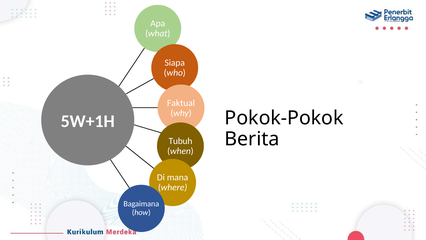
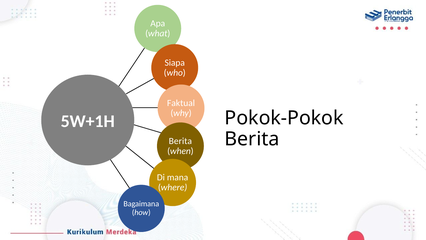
Tubuh: Tubuh -> Berita (180, 141)
